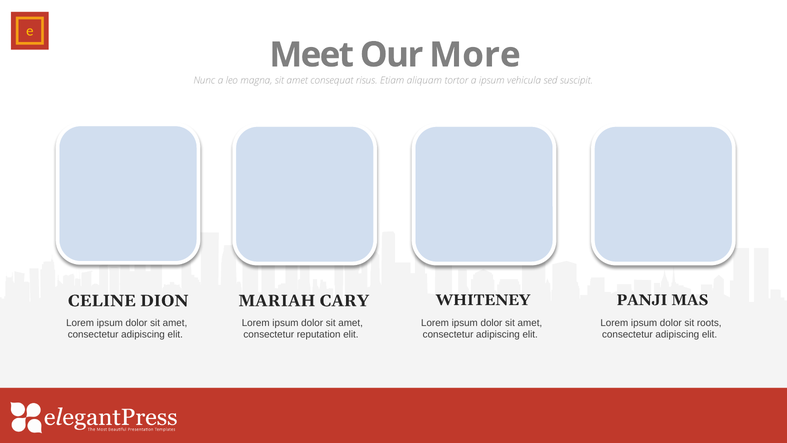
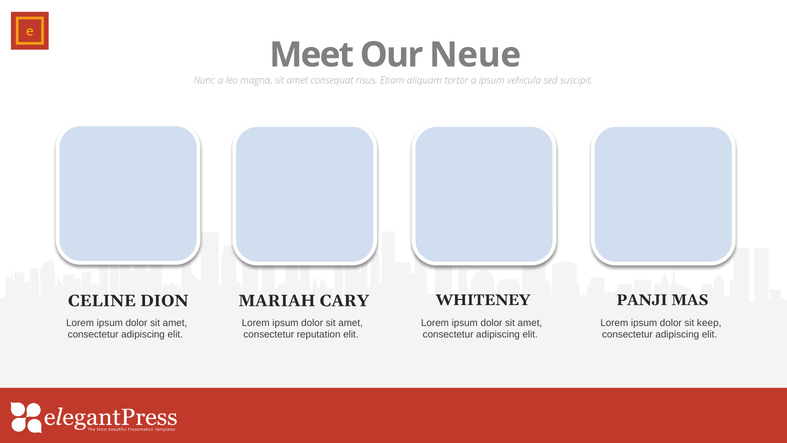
More: More -> Neue (475, 55)
roots: roots -> keep (709, 323)
